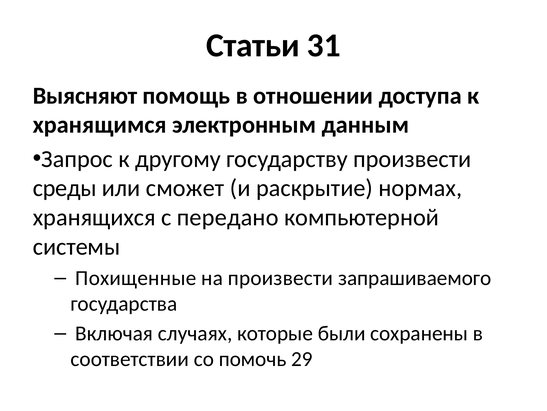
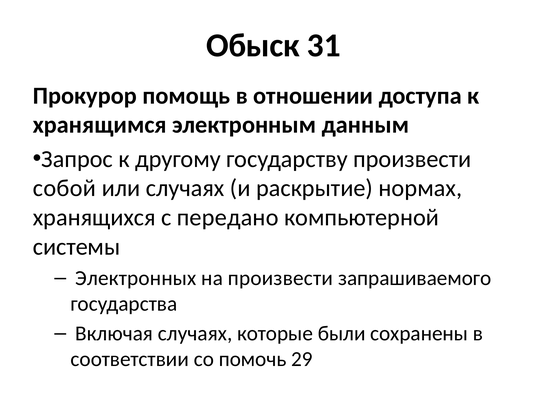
Статьи: Статьи -> Обыск (253, 45)
Выясняют: Выясняют -> Прокурор (85, 95)
среды: среды -> собой (64, 188)
или сможет: сможет -> случаях (185, 188)
Похищенные: Похищенные -> Электронных (136, 278)
